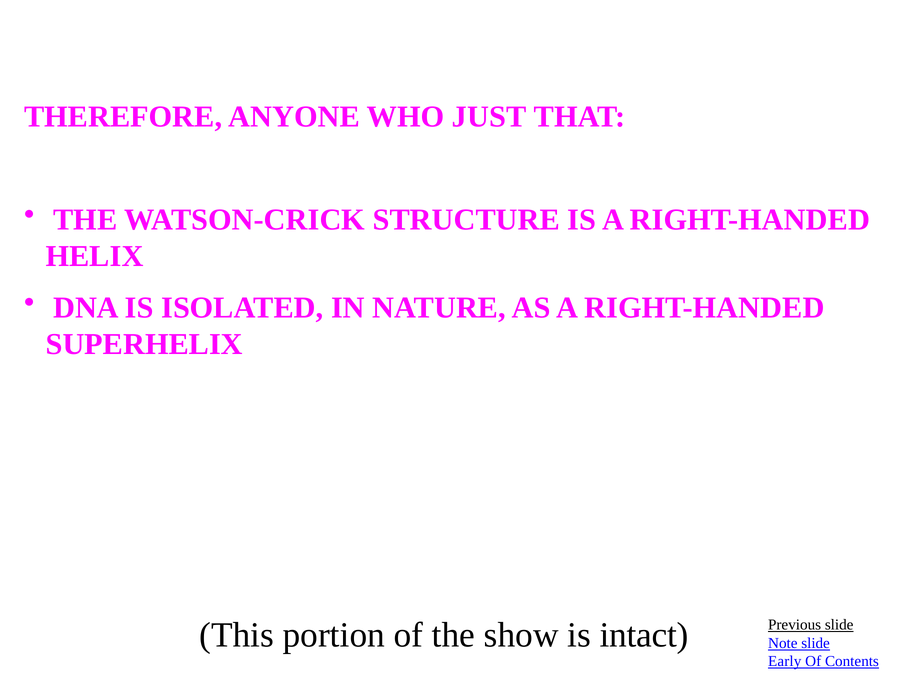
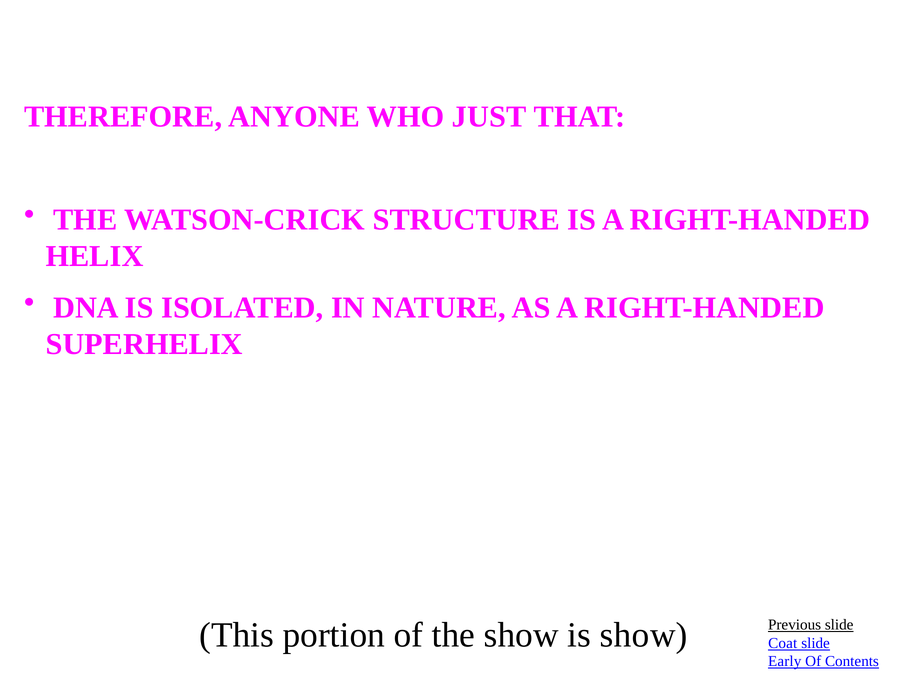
is intact: intact -> show (644, 636)
Note: Note -> Coat (783, 643)
